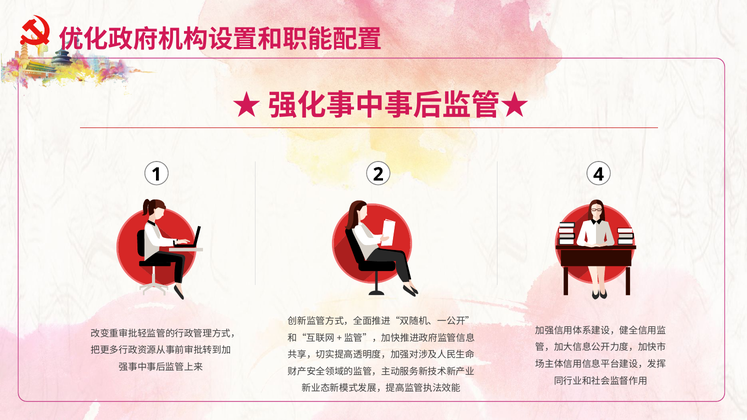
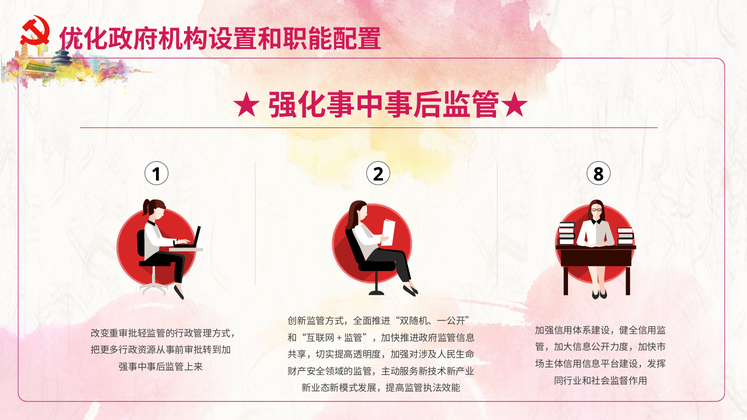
4: 4 -> 8 (599, 175)
